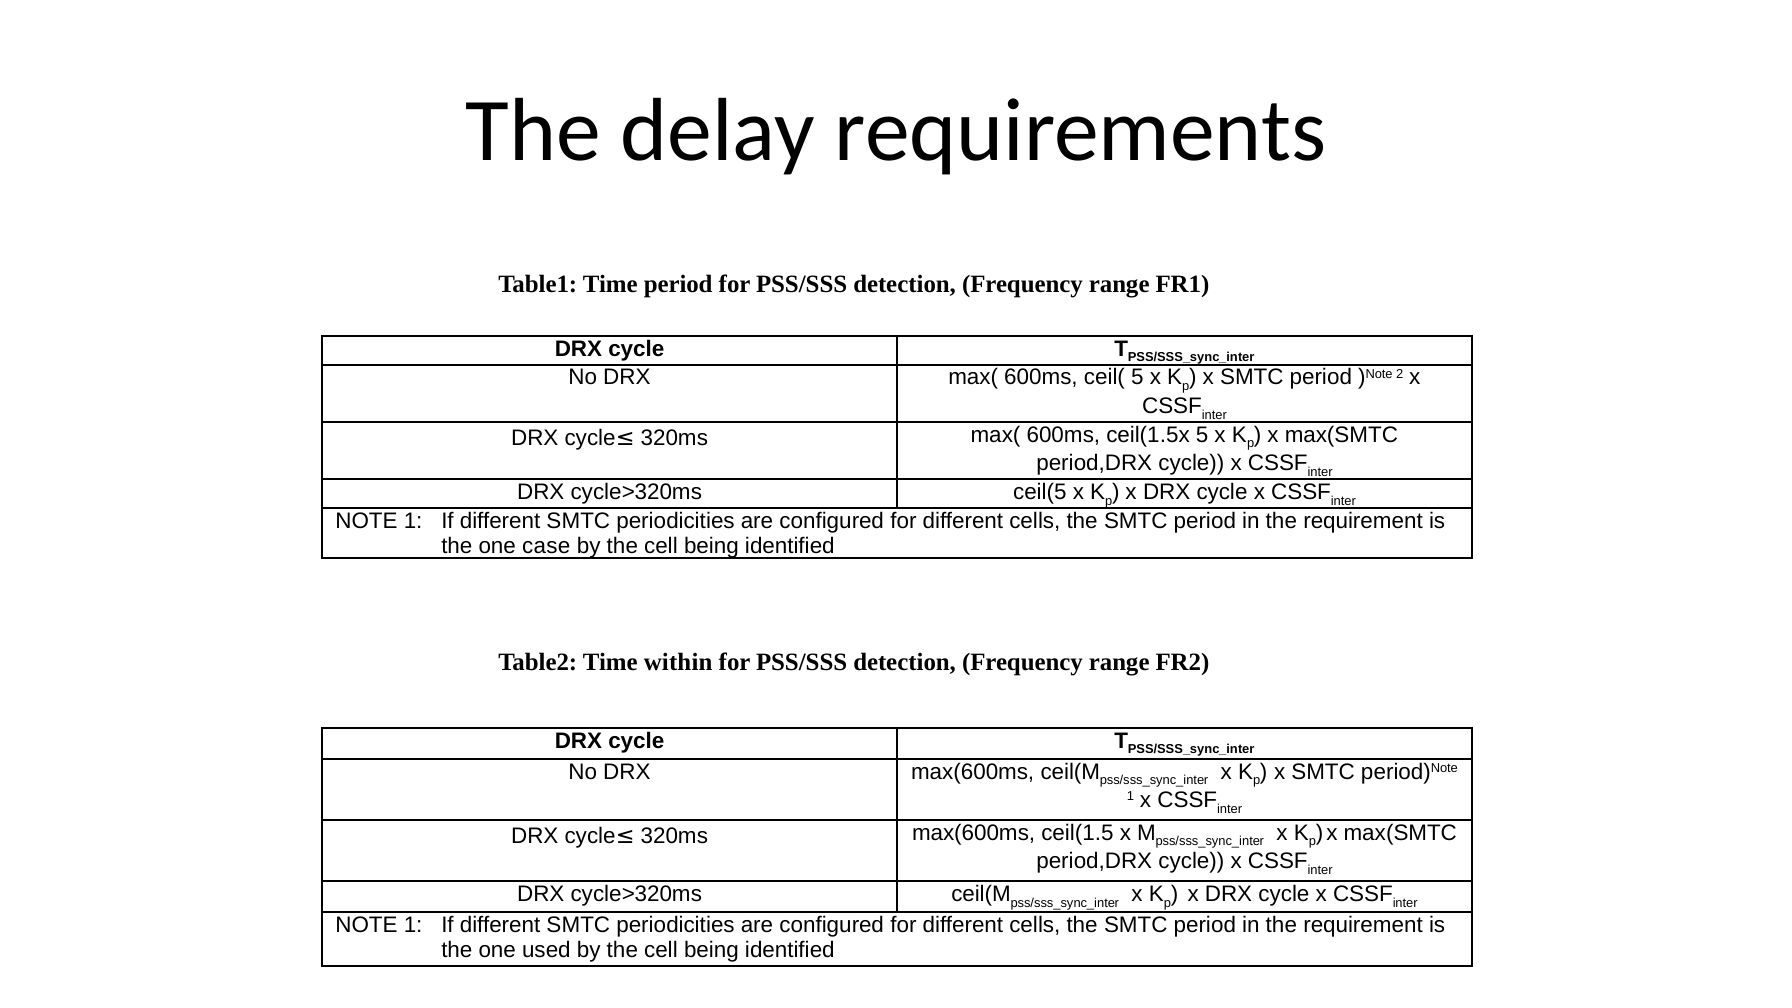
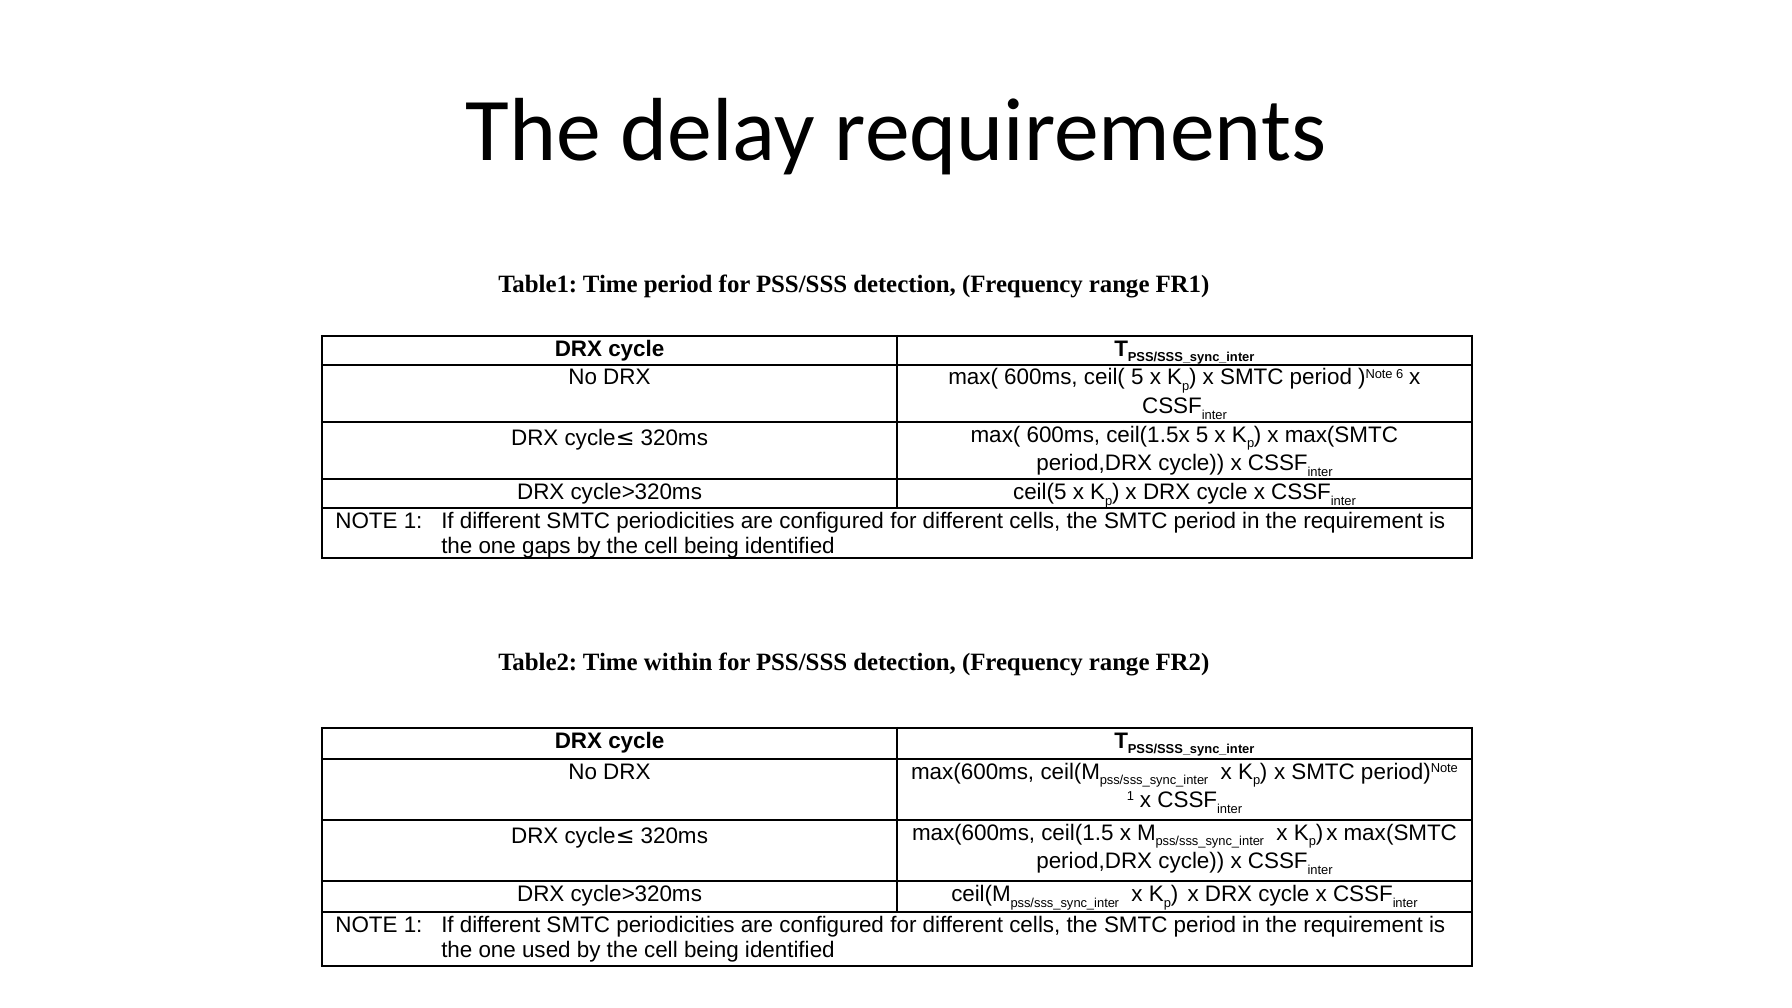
2: 2 -> 6 (1400, 374)
case: case -> gaps (546, 546)
